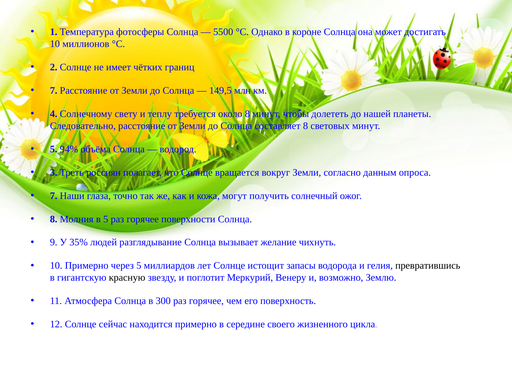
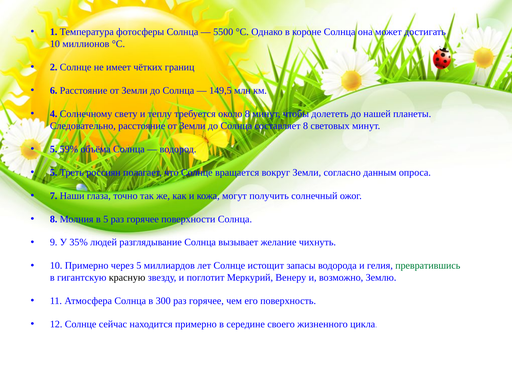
7: 7 -> 6 (54, 90)
94%: 94% -> 59% (69, 149)
3: 3 -> 5 (54, 172)
превратившись colour: black -> green (428, 266)
